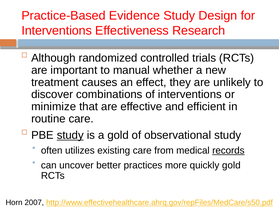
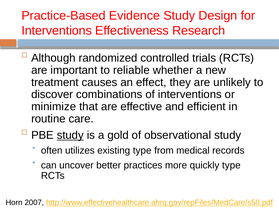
manual: manual -> reliable (131, 70)
existing care: care -> type (142, 150)
records underline: present -> none (228, 150)
quickly gold: gold -> type (231, 165)
